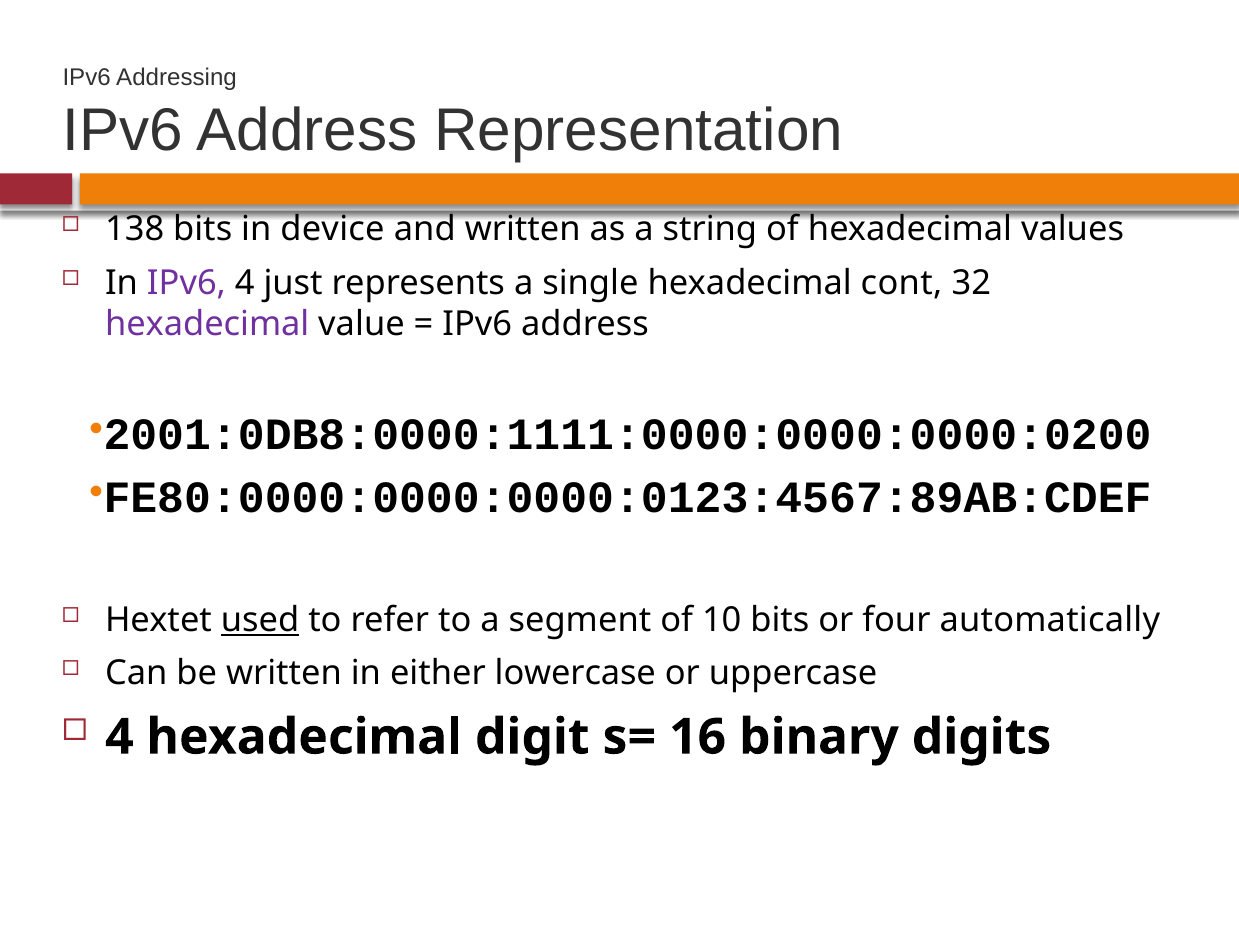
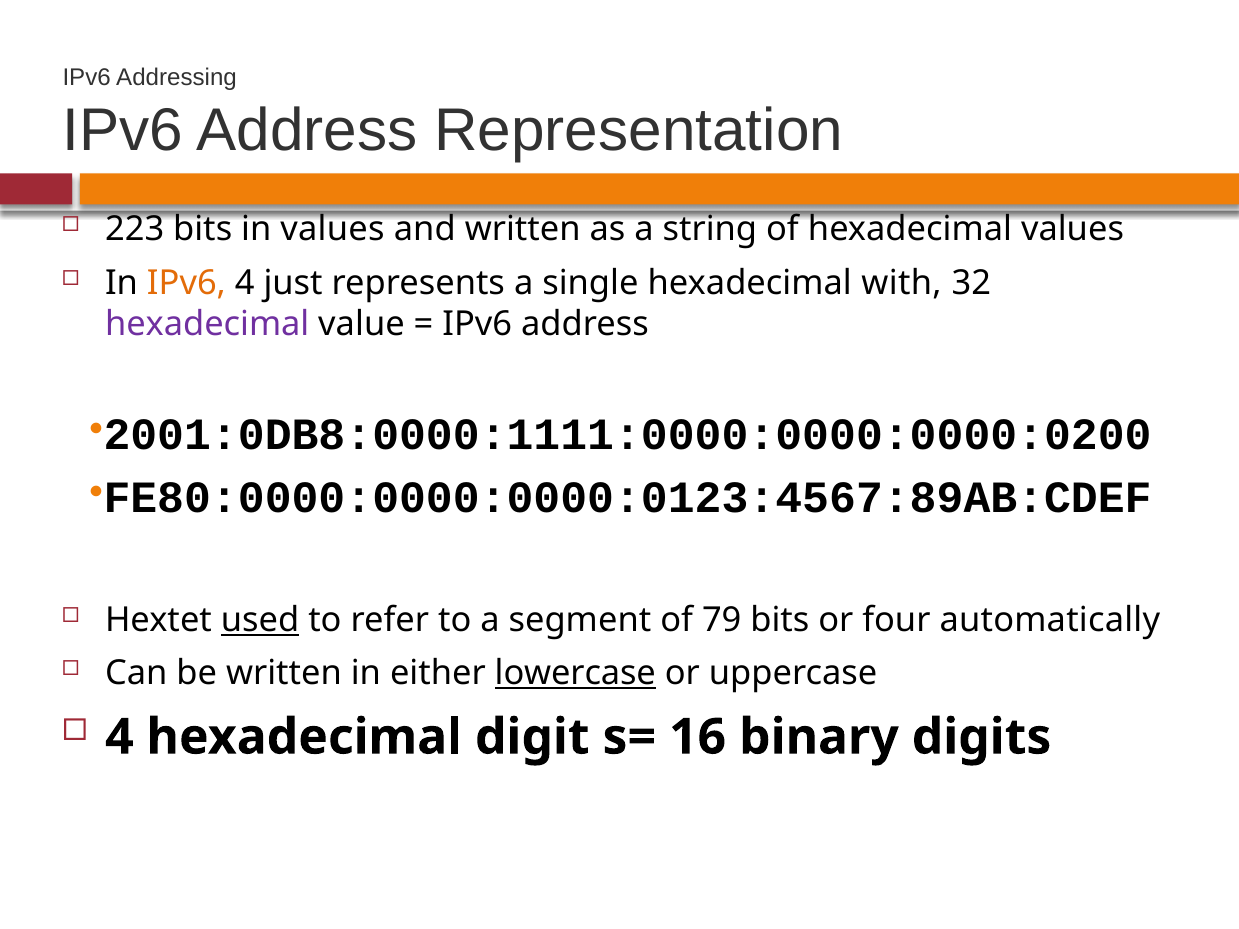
138: 138 -> 223 (135, 229)
in device: device -> values (332, 229)
IPv6 colour: purple -> orange (186, 283)
cont: cont -> with (902, 283)
10: 10 -> 79 (722, 620)
lowercase underline: none -> present (575, 674)
